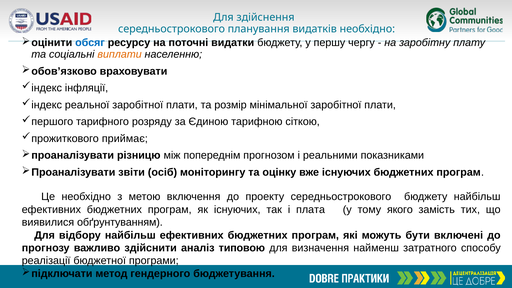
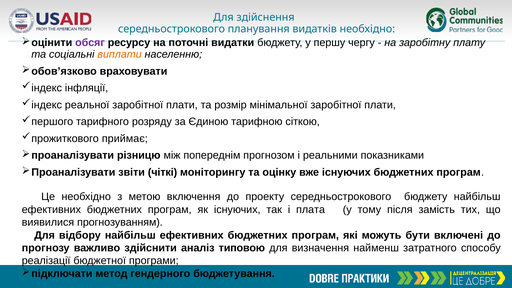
обсяг colour: blue -> purple (90, 43)
осіб: осіб -> чіткі (163, 172)
якого: якого -> після (400, 210)
обґрунтуванням: обґрунтуванням -> прогнозуванням (120, 222)
